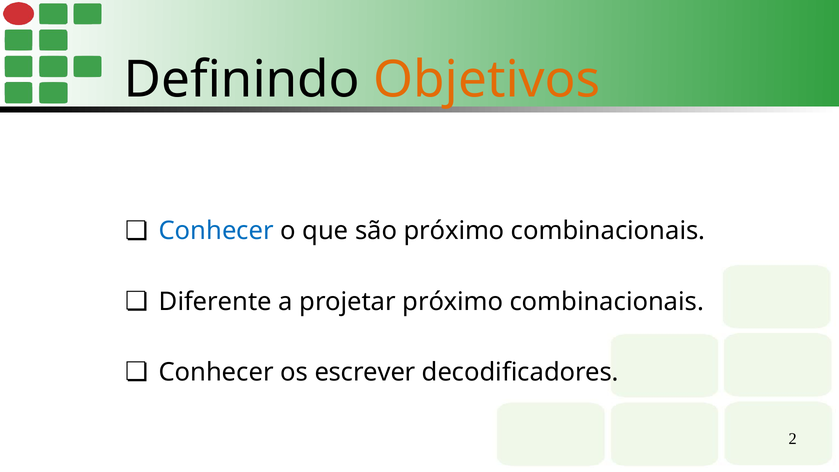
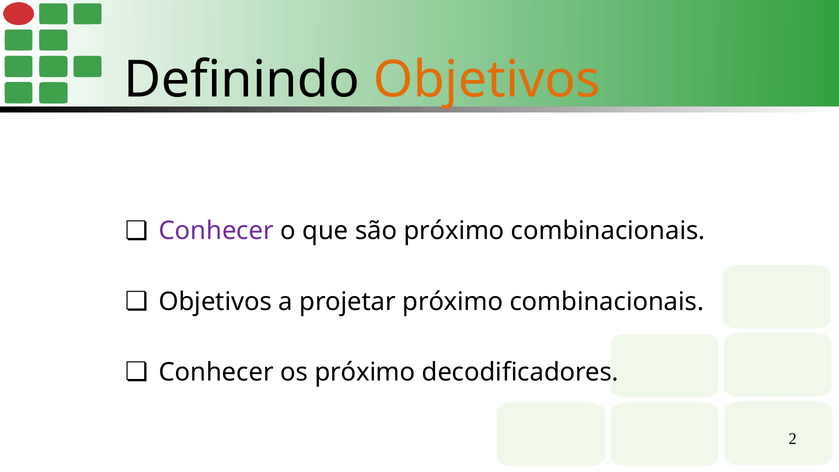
Conhecer colour: blue -> purple (216, 231)
Diferente: Diferente -> Objetivos (215, 302)
os escrever: escrever -> próximo (365, 372)
